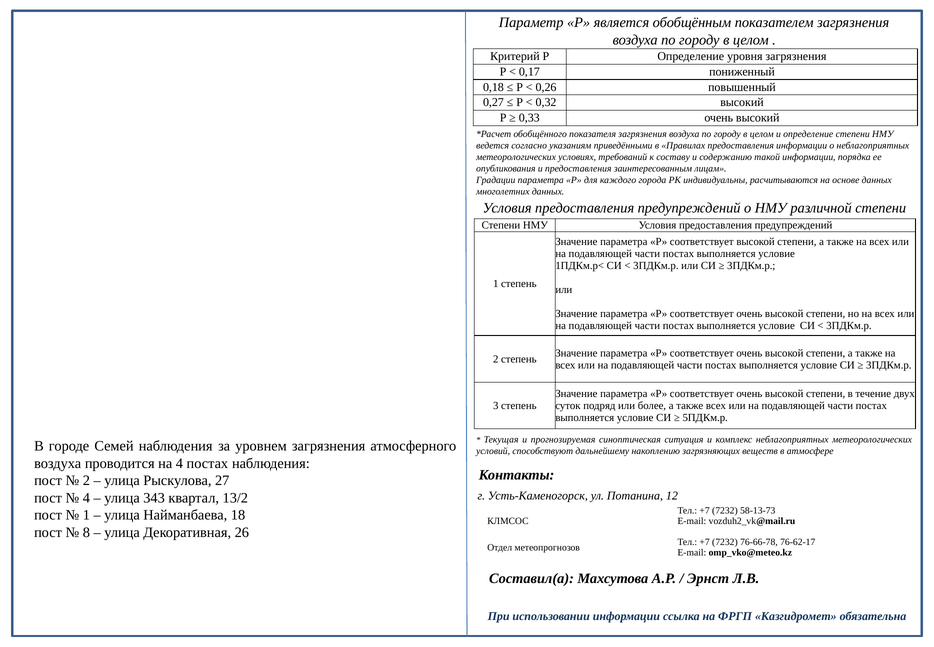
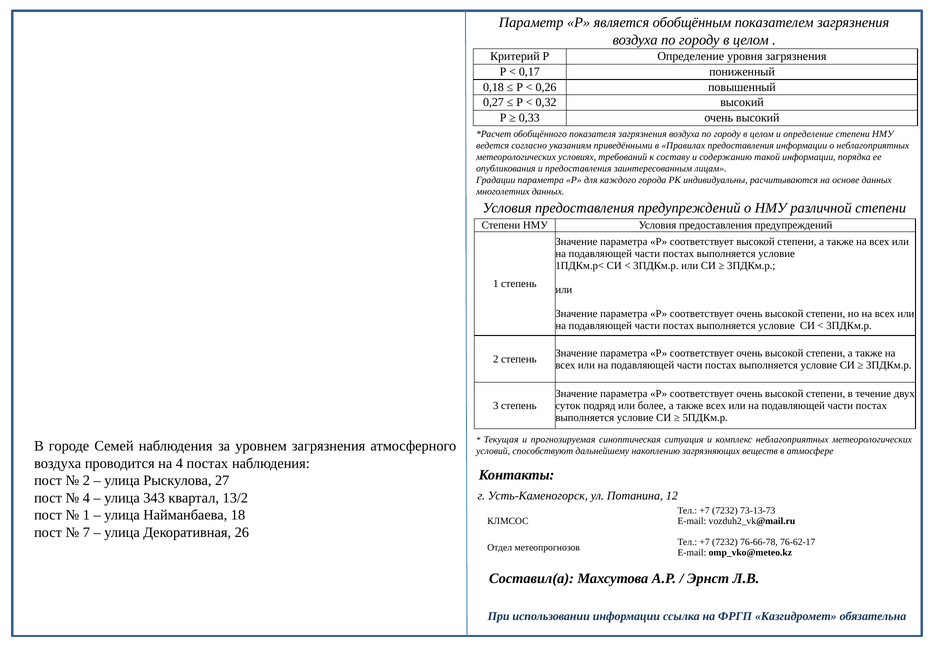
58-13-73: 58-13-73 -> 73-13-73 (758, 510)
8: 8 -> 7 (86, 532)
